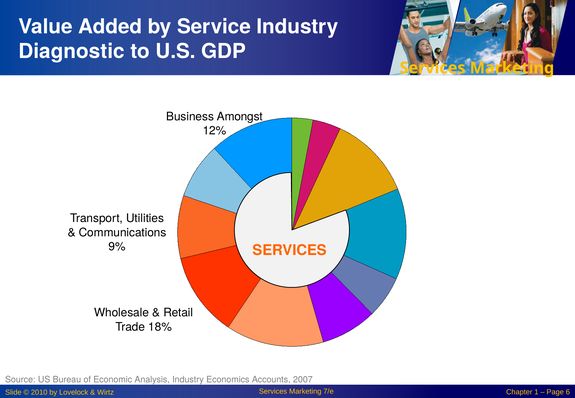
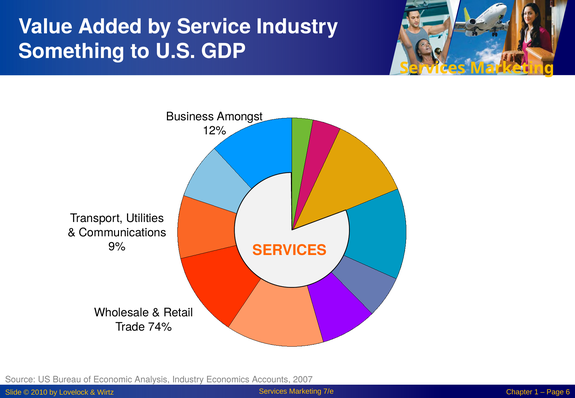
Diagnostic: Diagnostic -> Something (72, 51)
18%: 18% -> 74% (160, 327)
